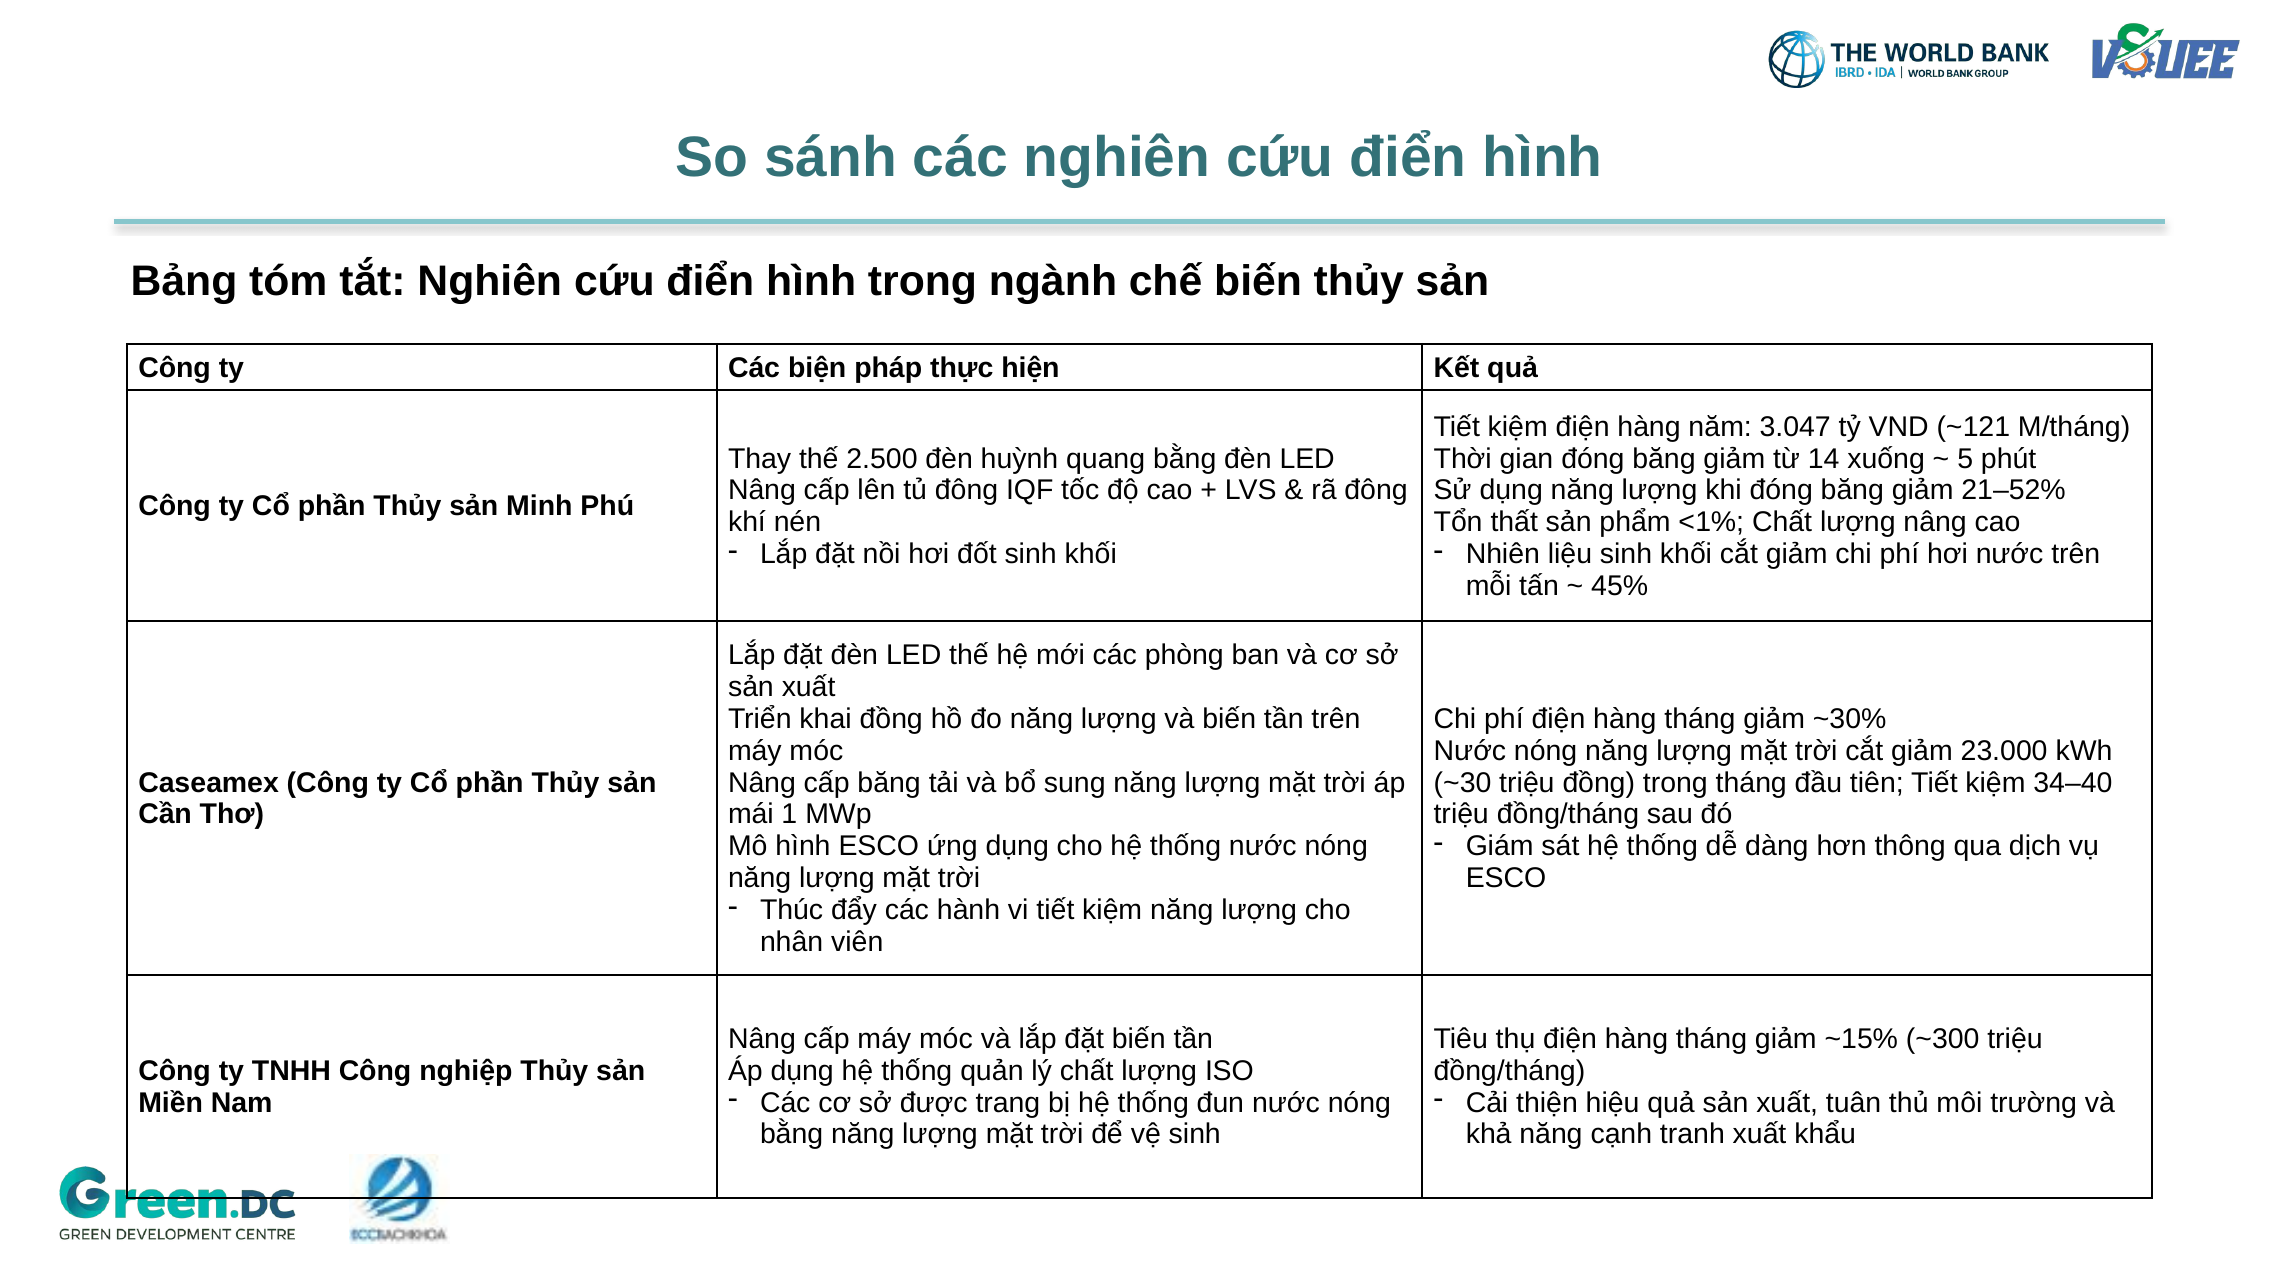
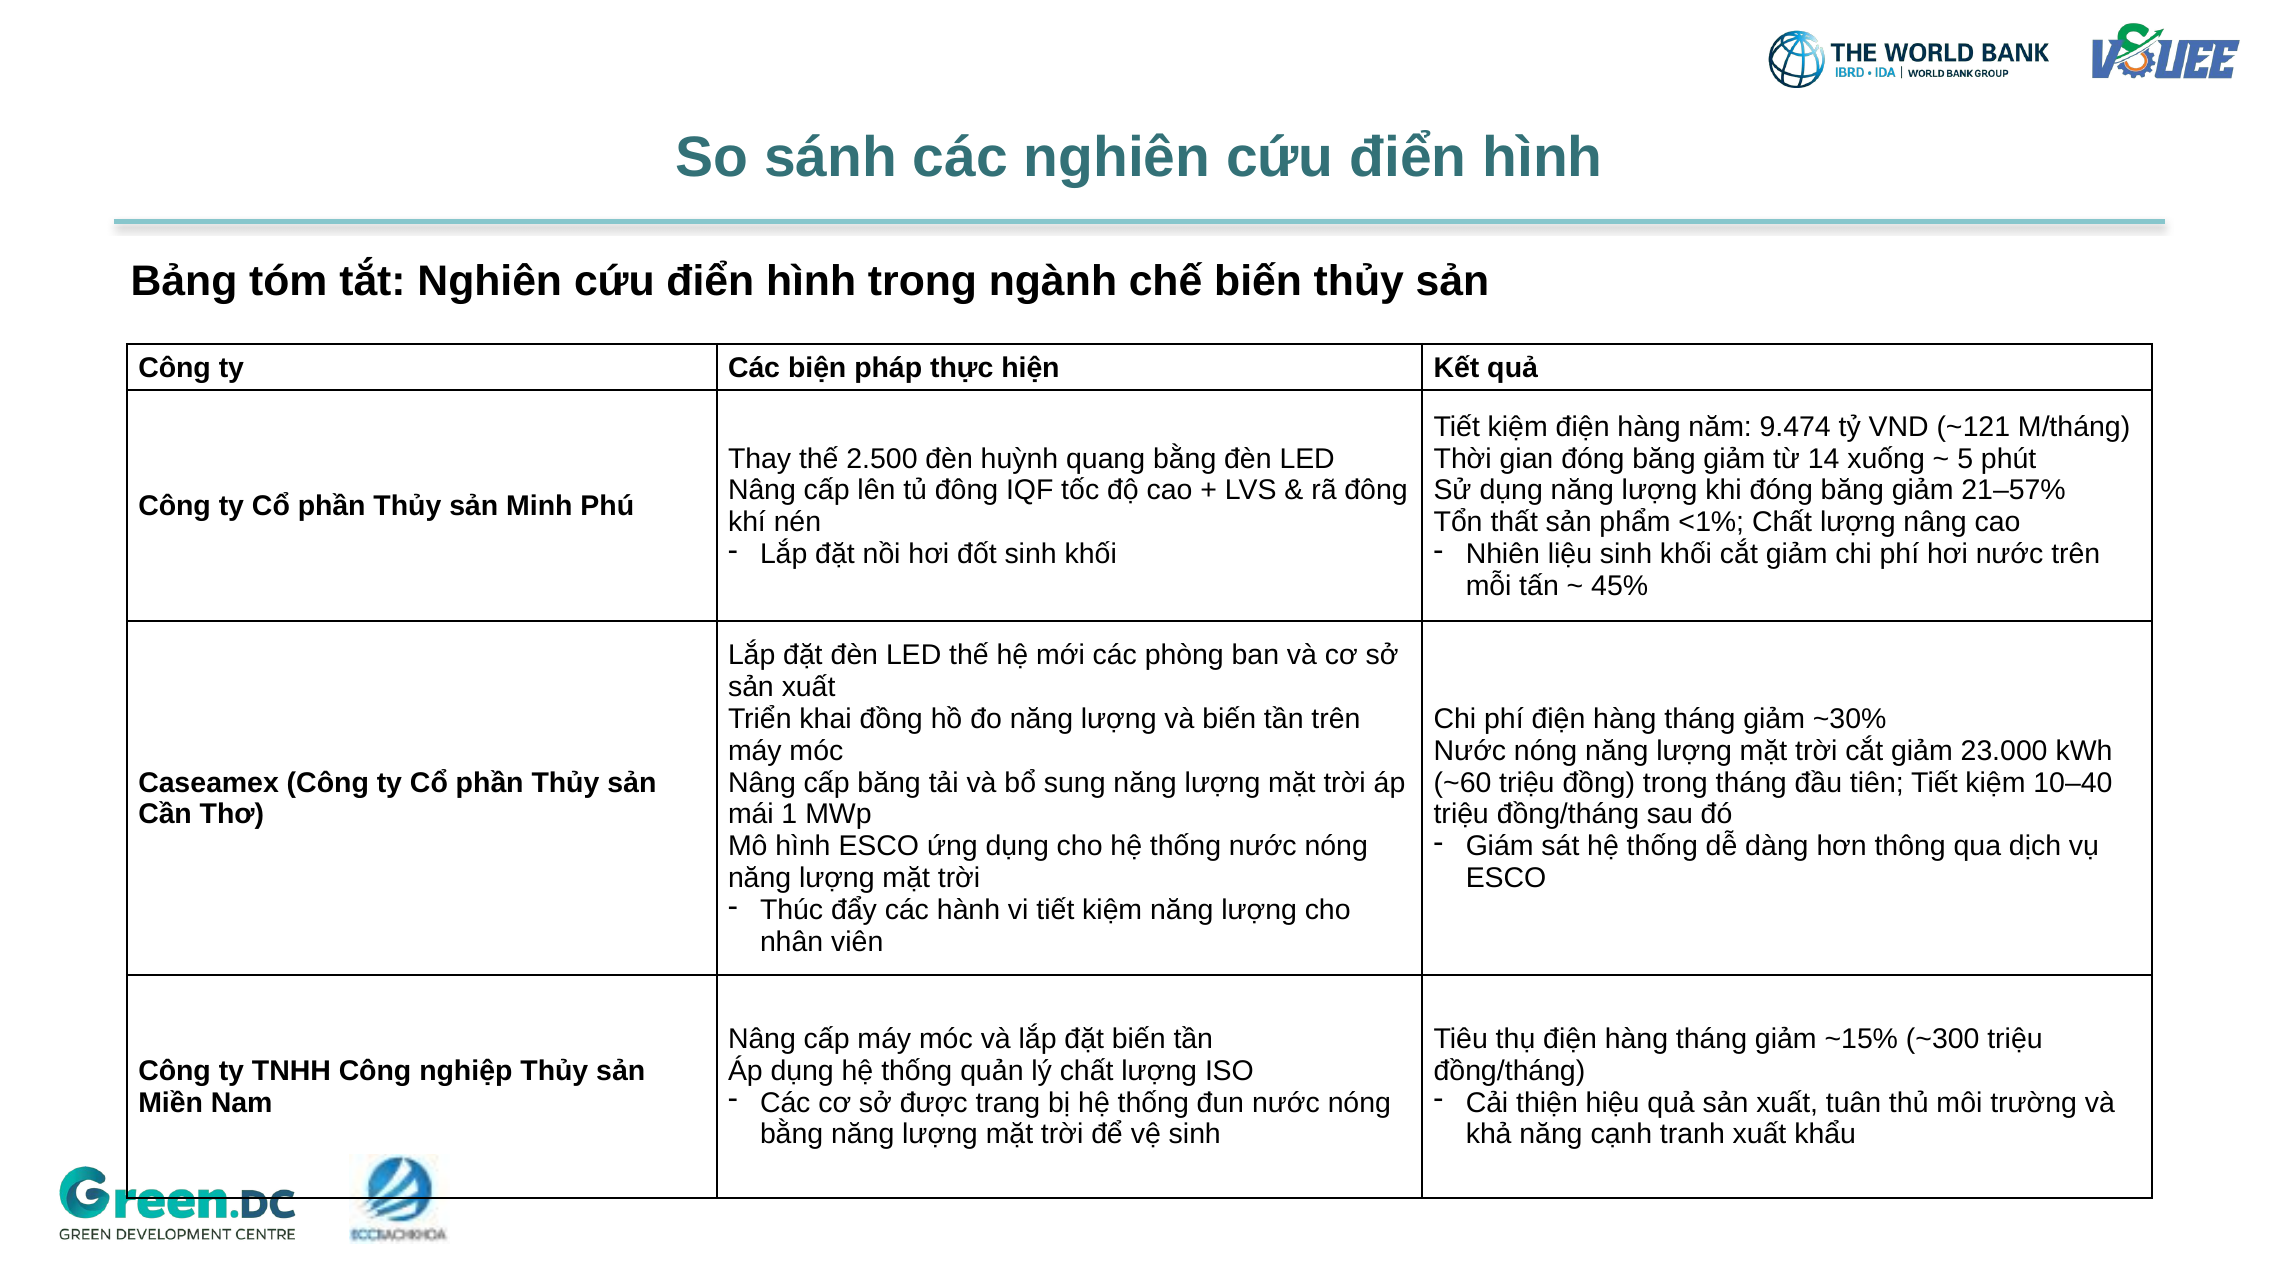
3.047: 3.047 -> 9.474 (1795, 427)
21–52%: 21–52% -> 21–57% (2014, 491)
~30: ~30 -> ~60 (1463, 783)
34–40: 34–40 -> 10–40 (2073, 783)
